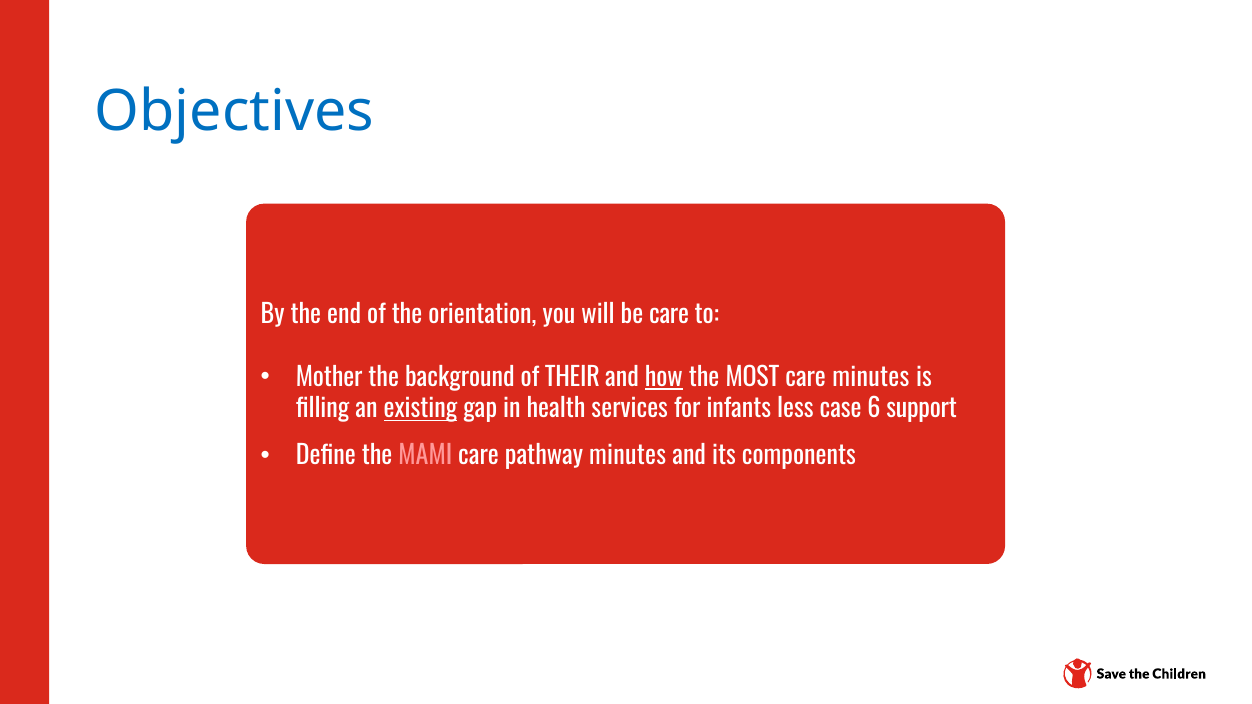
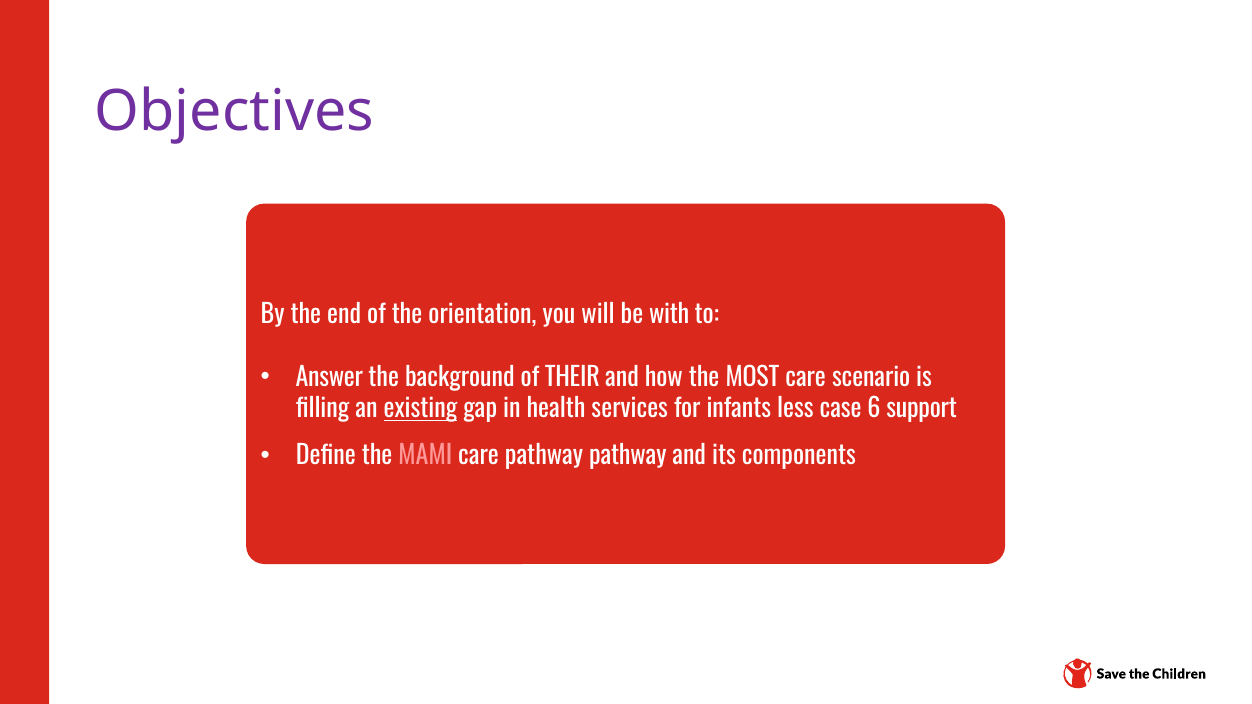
Objectives colour: blue -> purple (234, 112)
be care: care -> with (669, 315)
Mother: Mother -> Answer (329, 378)
how underline: present -> none (664, 378)
care minutes: minutes -> scenario (871, 378)
pathway minutes: minutes -> pathway (628, 456)
